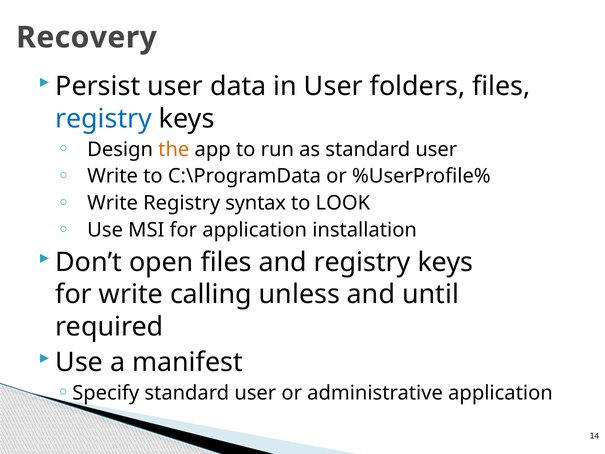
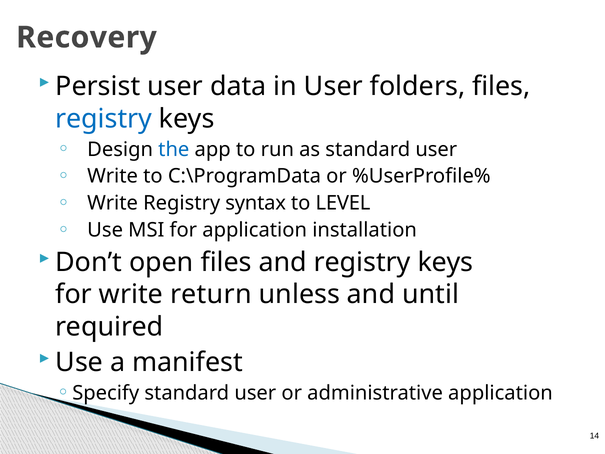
the colour: orange -> blue (174, 149)
LOOK: LOOK -> LEVEL (343, 203)
calling: calling -> return (211, 294)
